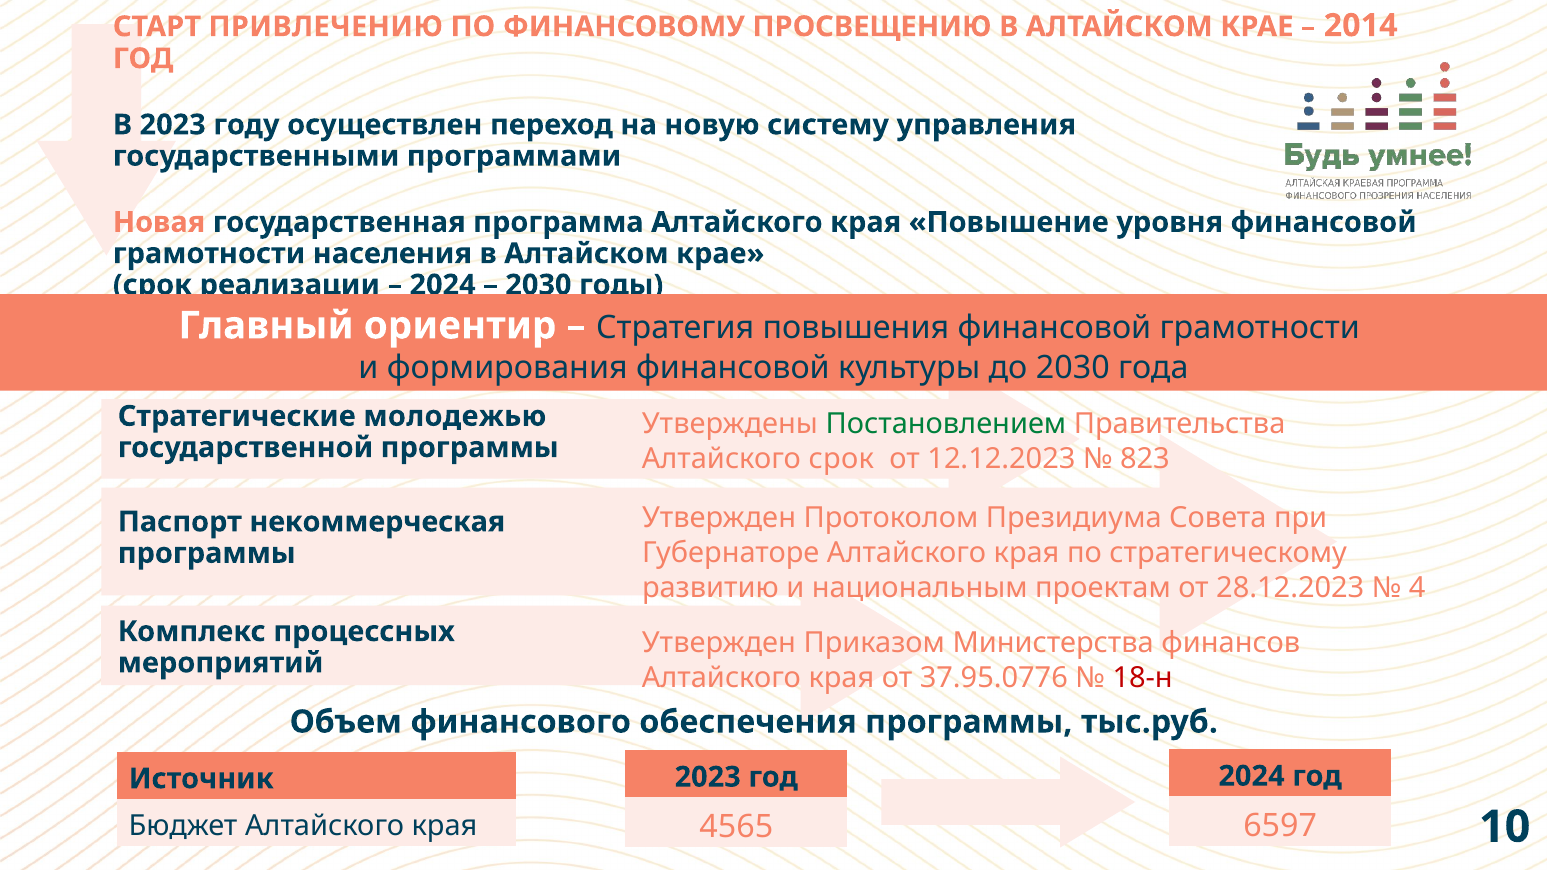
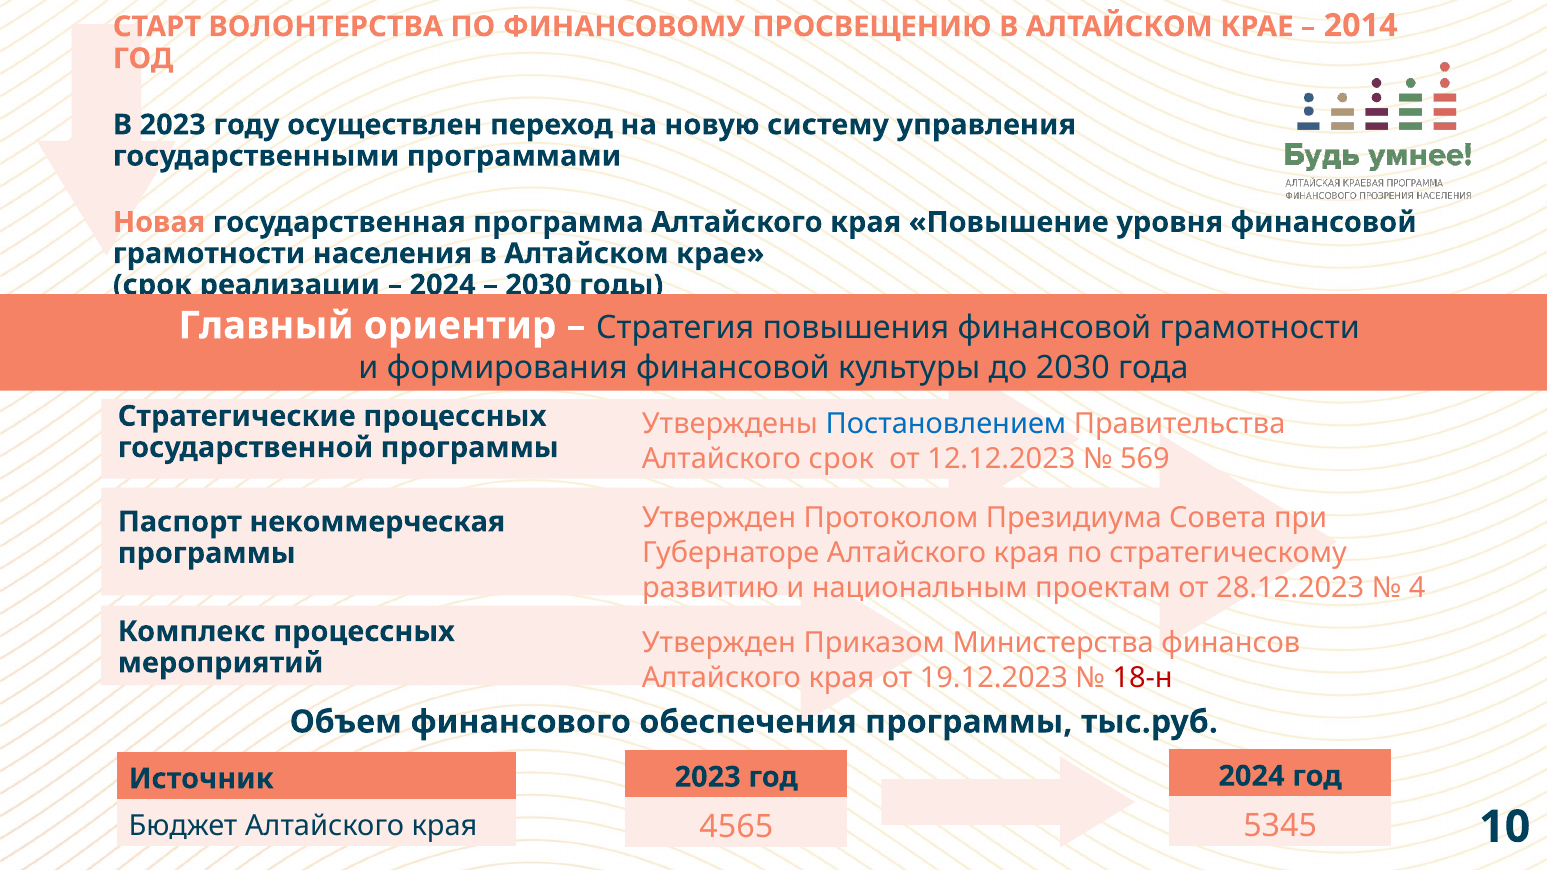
ПРИВЛЕЧЕНИЮ: ПРИВЛЕЧЕНИЮ -> ВОЛОНТЕРСТВА (326, 27)
Стратегические молодежью: молодежью -> процессных (455, 416)
Постановлением colour: green -> blue (946, 425)
823: 823 -> 569 (1145, 459)
37.95.0776: 37.95.0776 -> 19.12.2023 (994, 678)
6597: 6597 -> 5345 (1280, 826)
